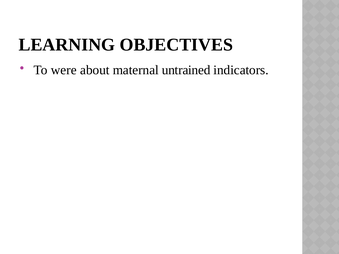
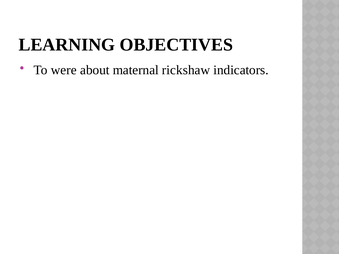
untrained: untrained -> rickshaw (186, 70)
